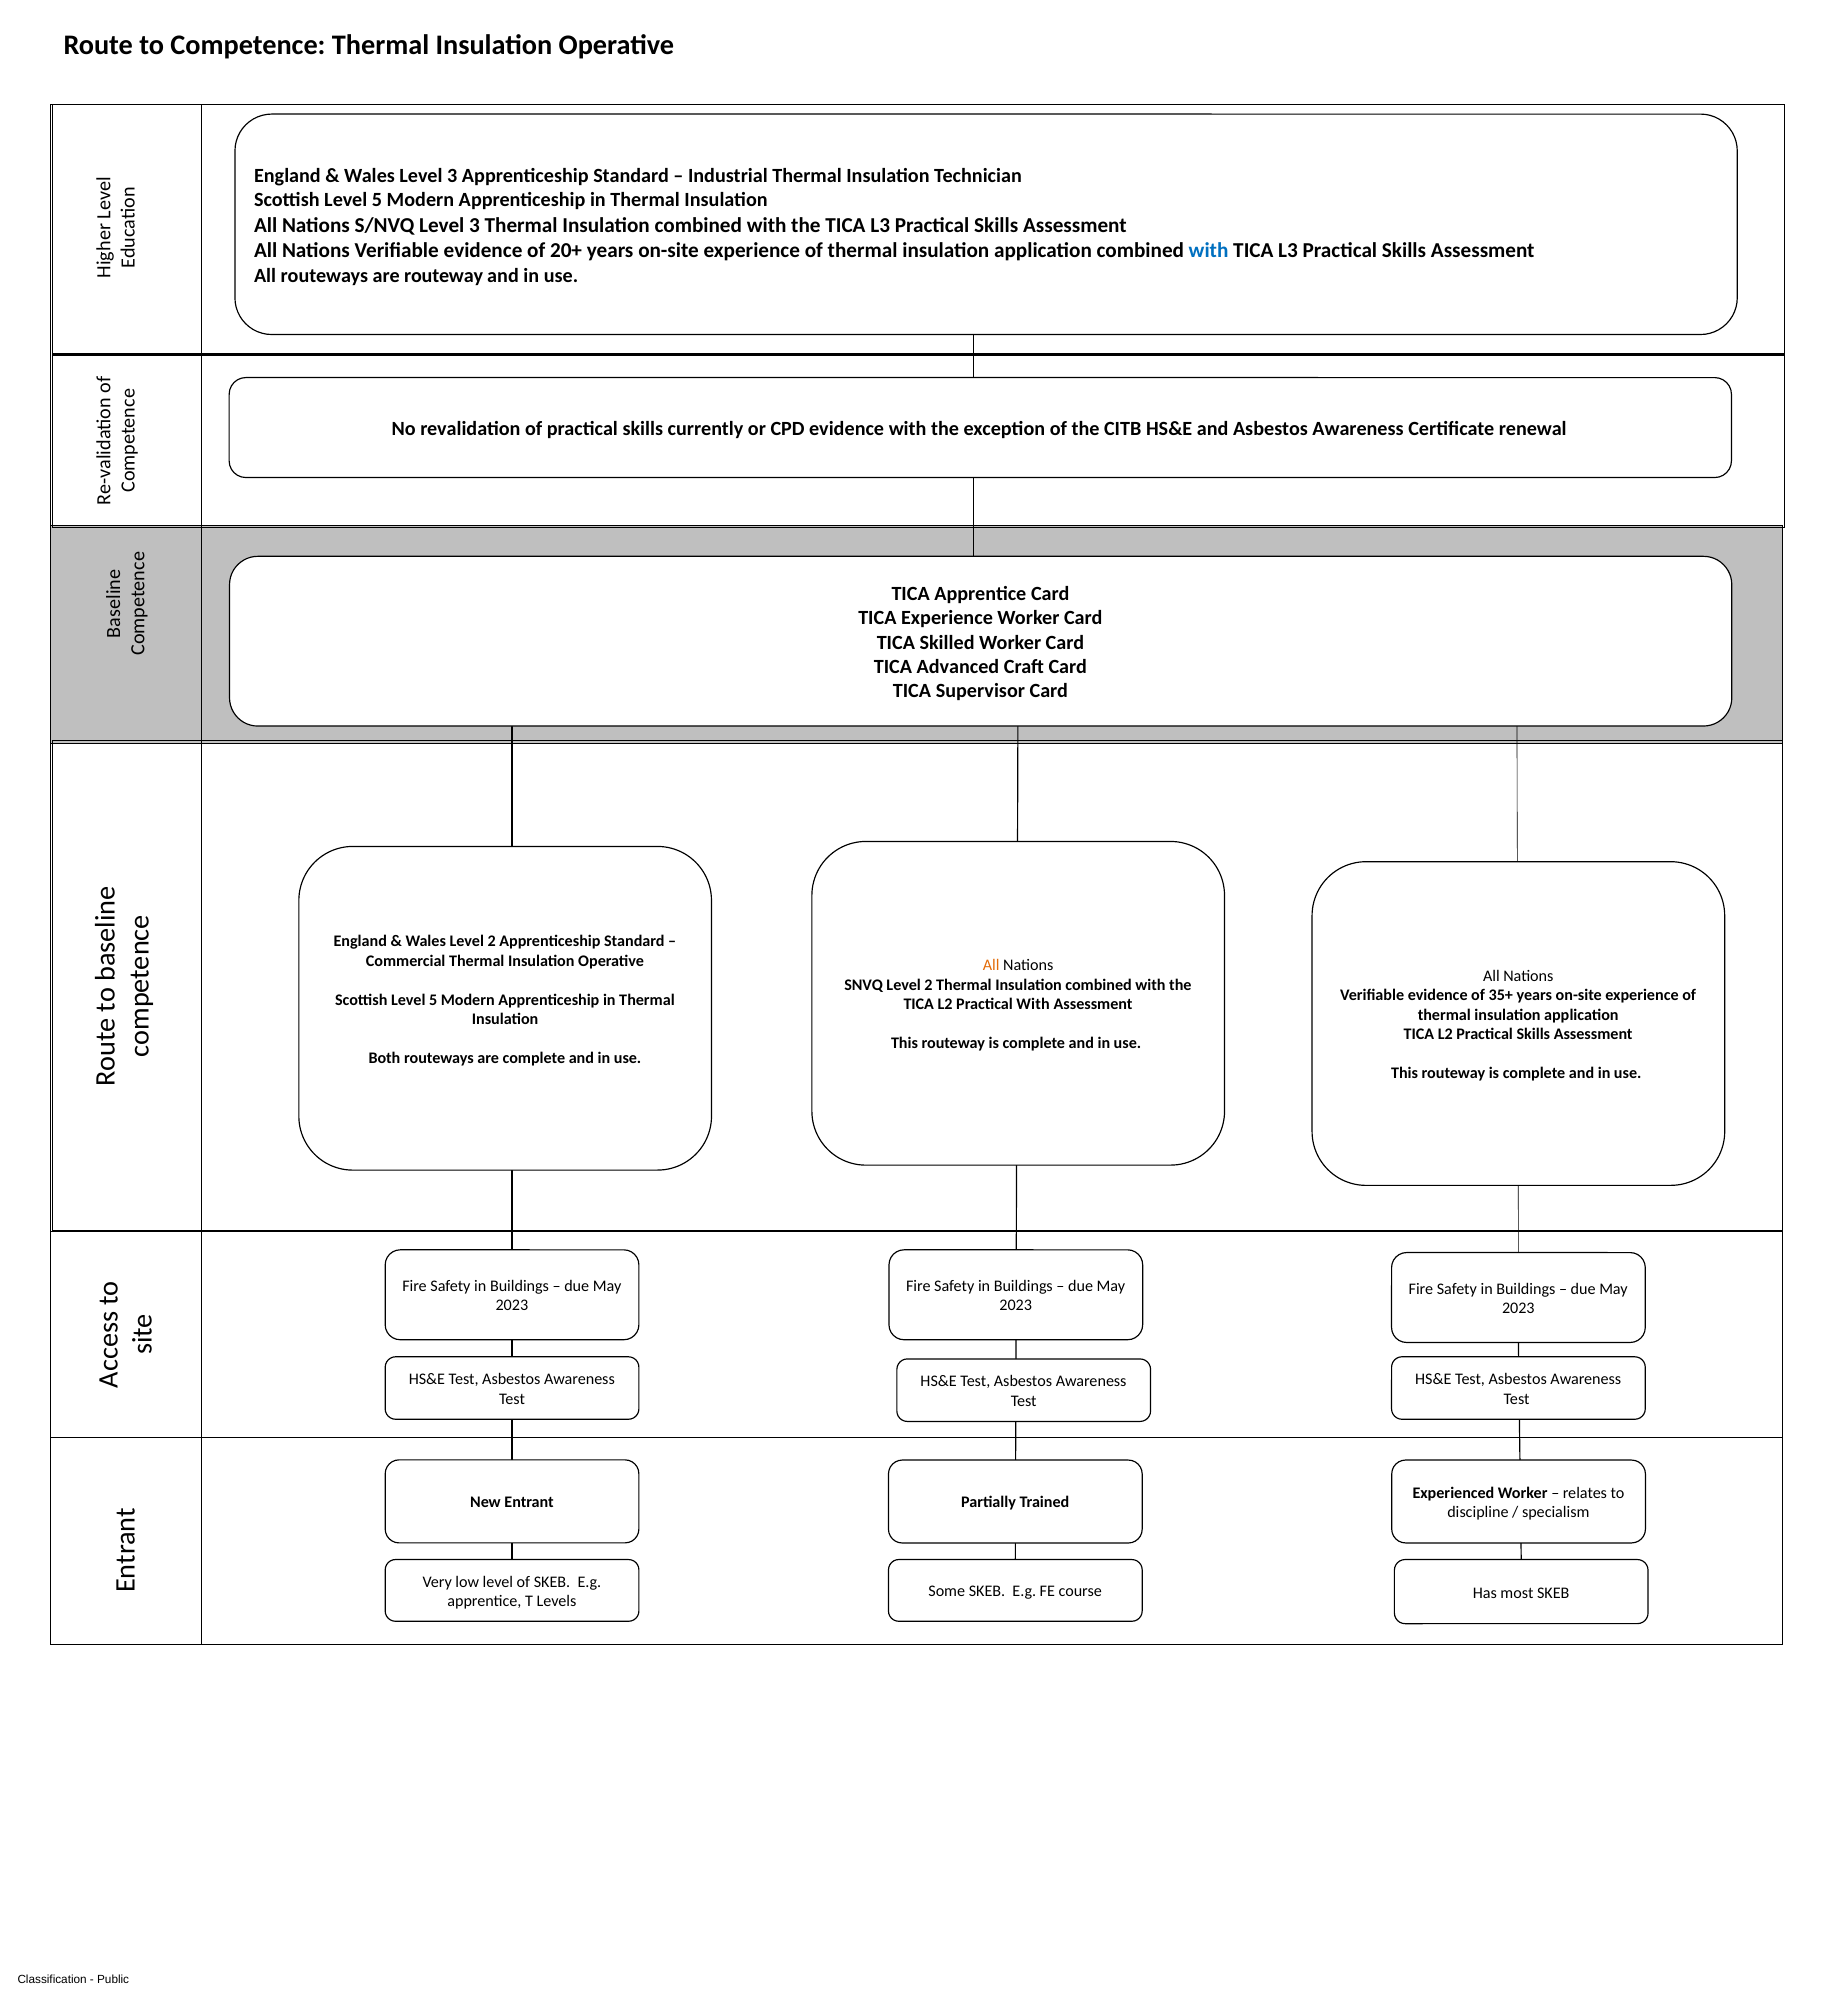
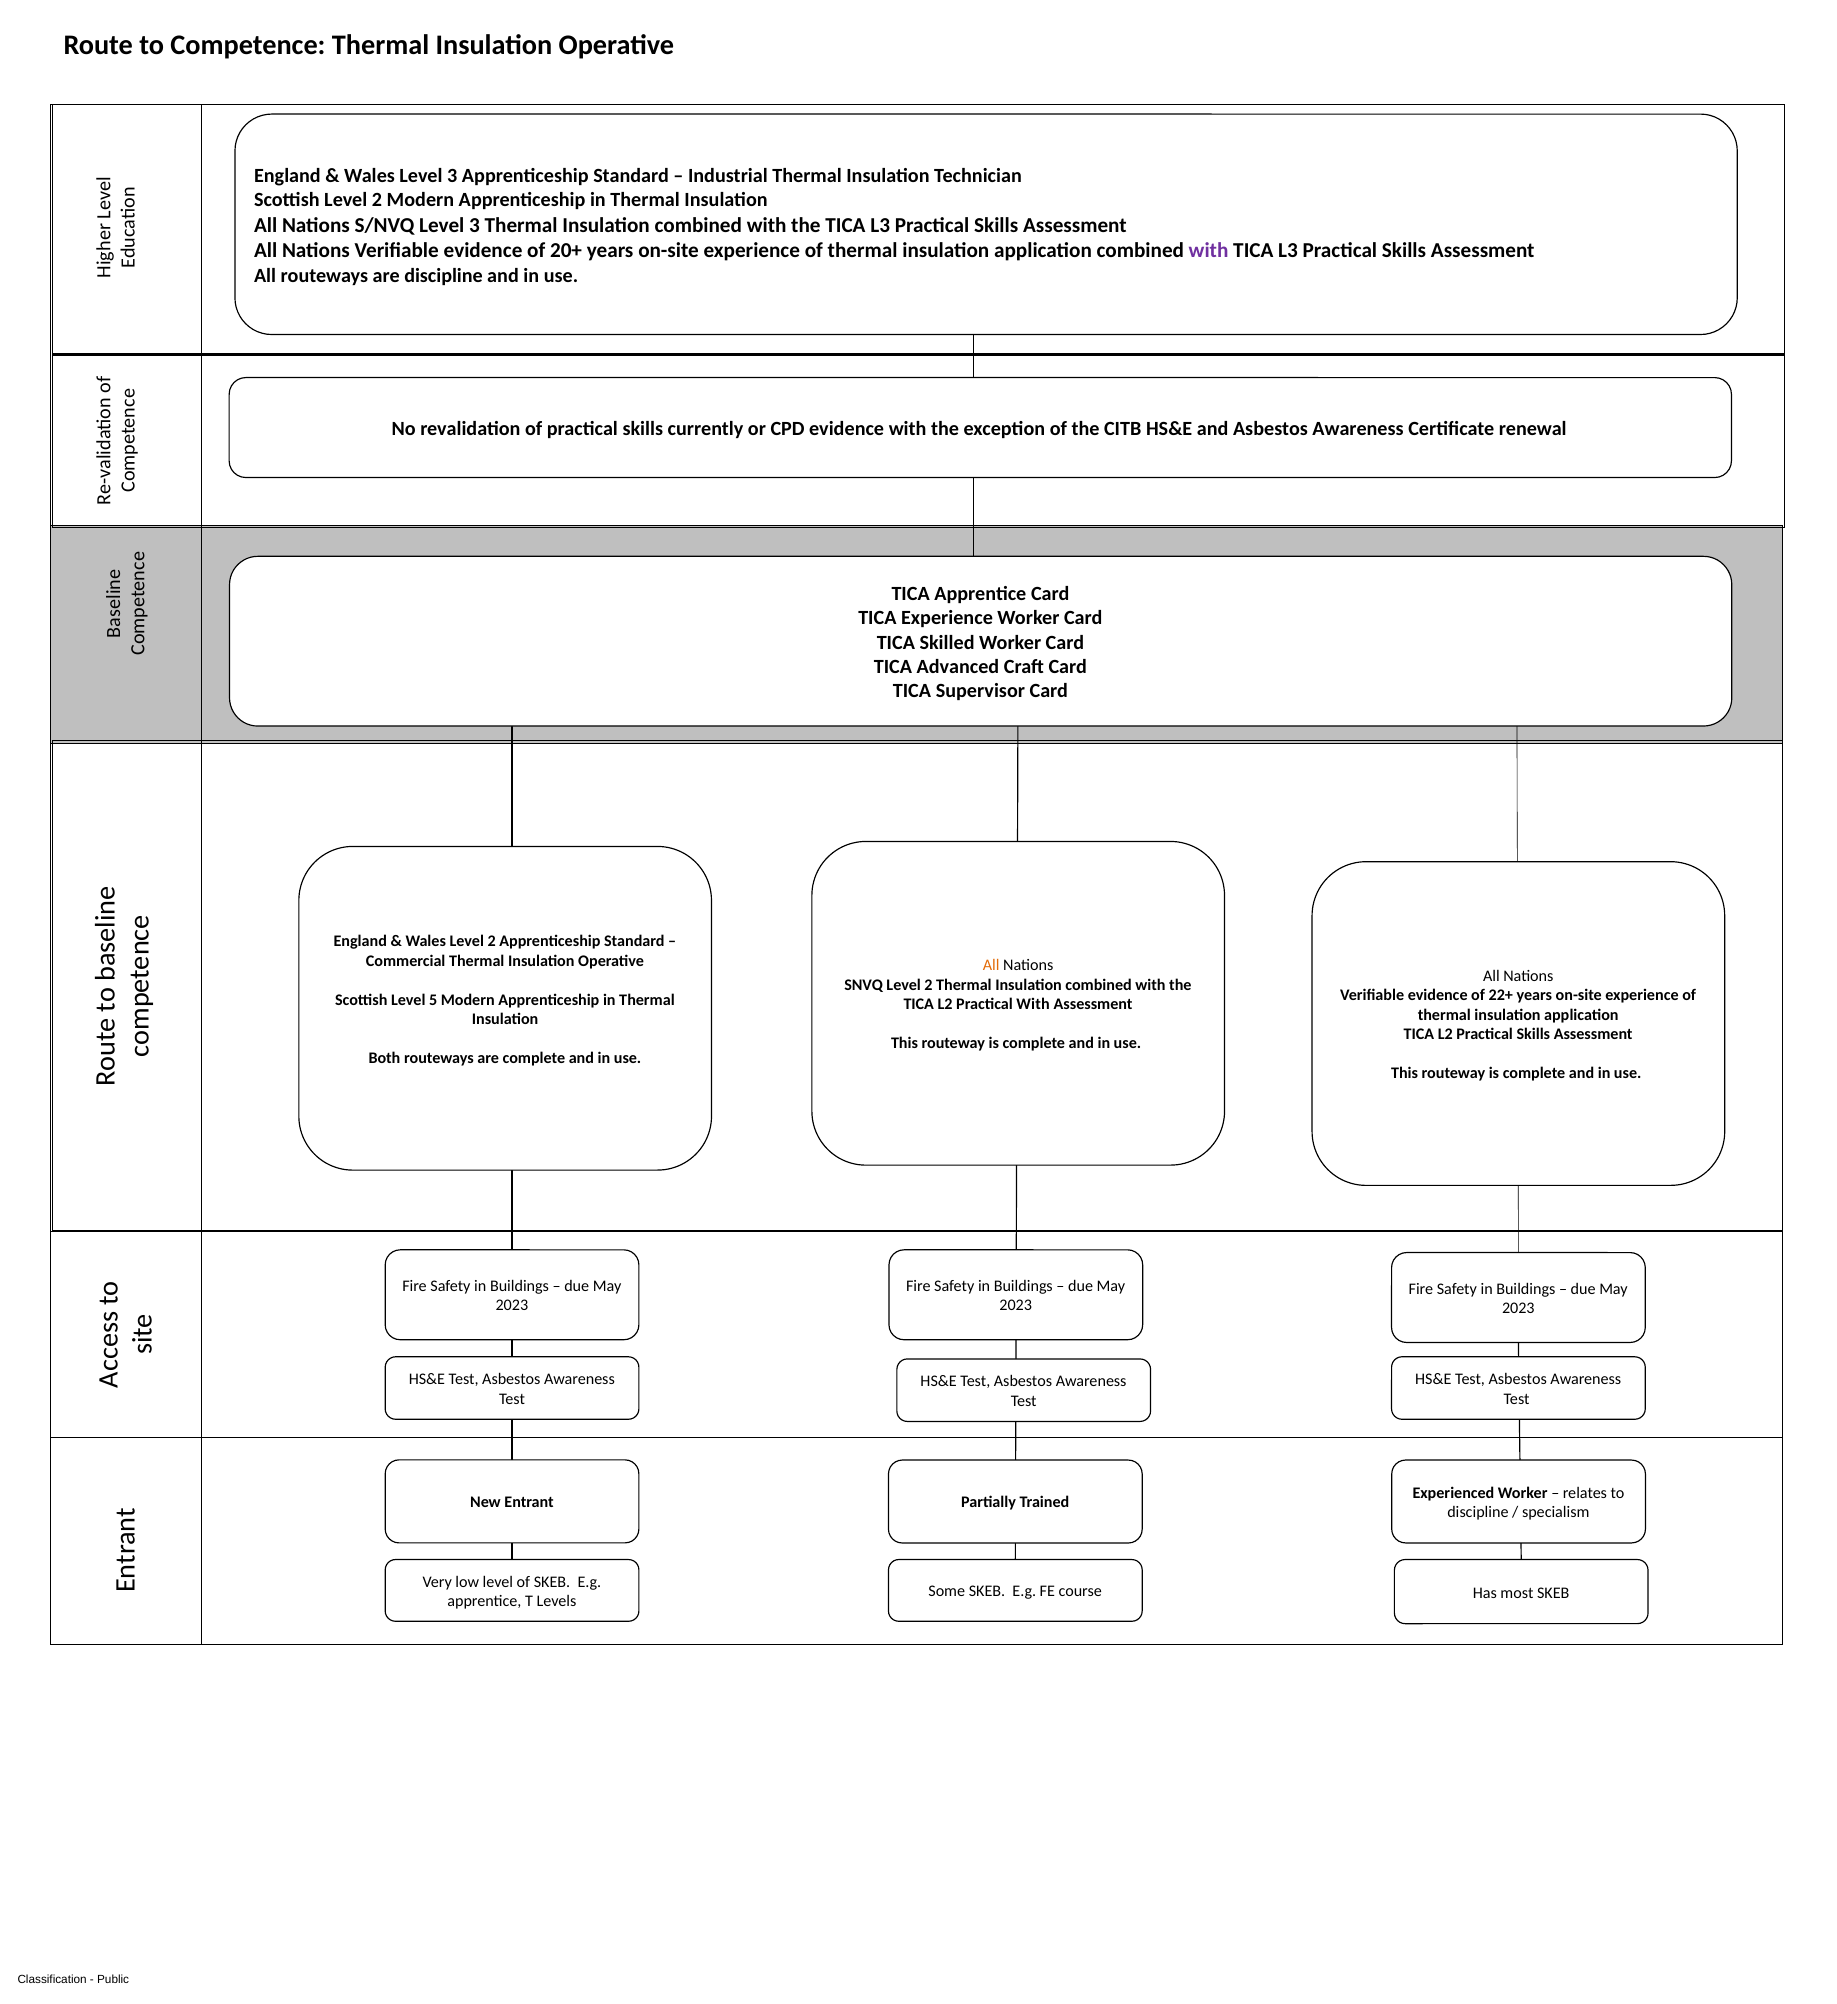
5: 5 -> 2 (377, 200)
with colour: blue -> purple (1209, 251)
are routeway: routeway -> discipline (444, 275)
35+: 35+ -> 22+ (1501, 996)
